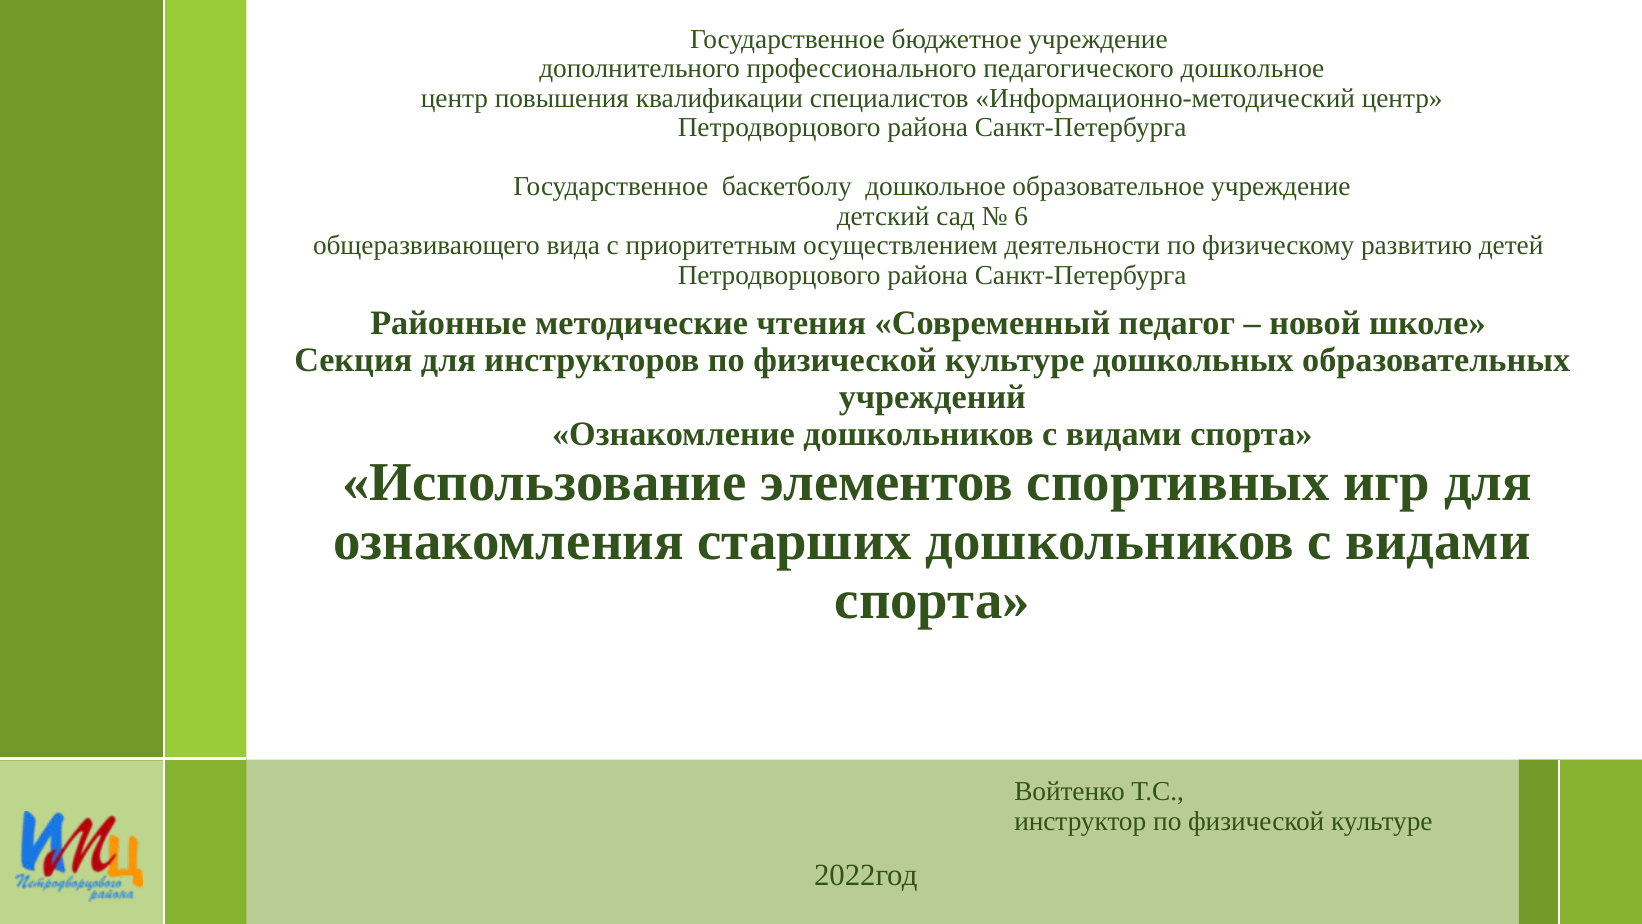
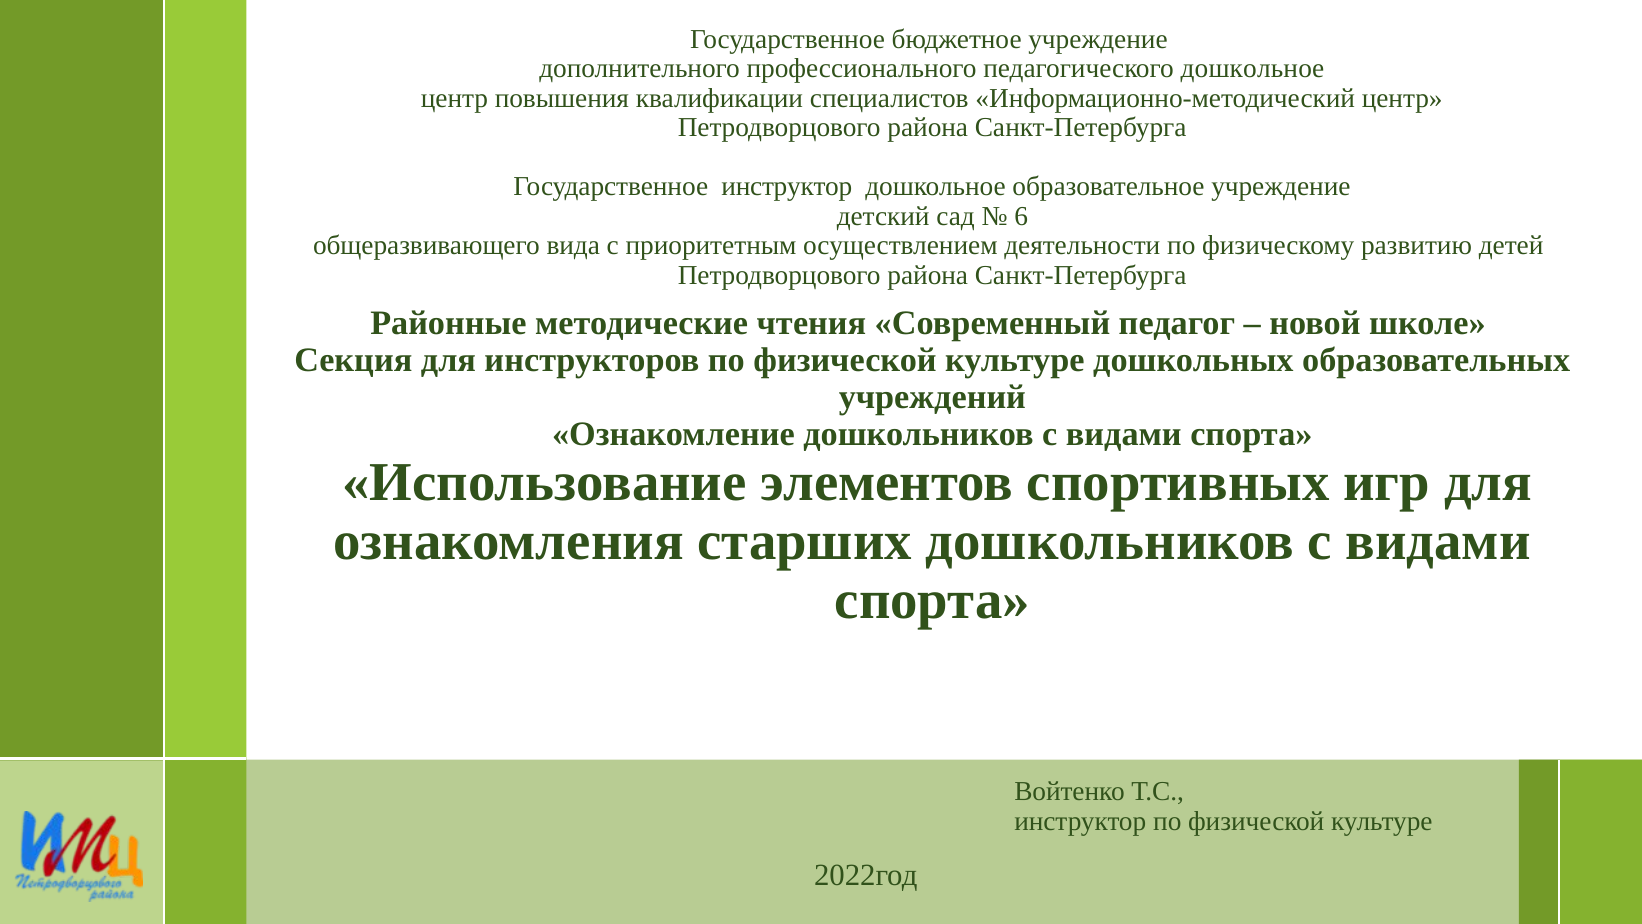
Государственное баскетболу: баскетболу -> инструктор (787, 187)
